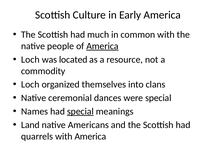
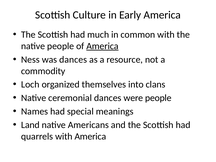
Loch: Loch -> Ness (30, 60)
was located: located -> dances (73, 60)
were special: special -> people (158, 98)
special underline: present -> none (80, 111)
